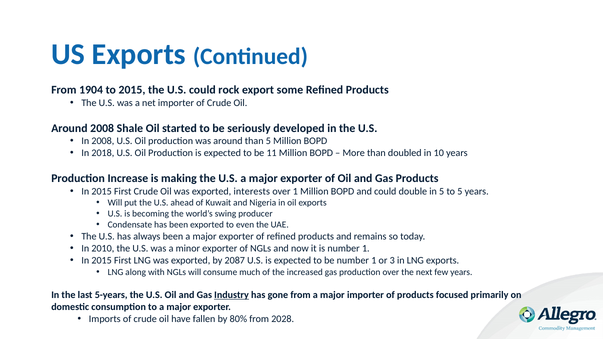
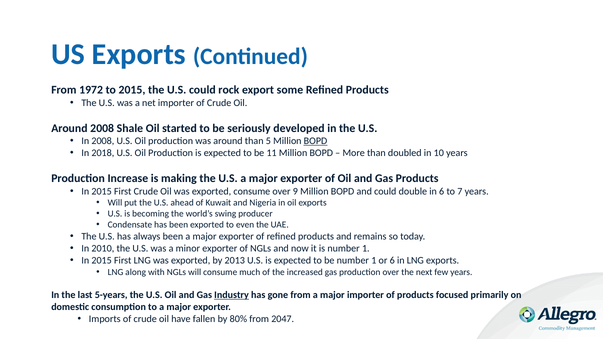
1904: 1904 -> 1972 (91, 90)
BOPD underline: none -> present (315, 141)
exported interests: interests -> consume (252, 191)
over 1: 1 -> 9 (295, 191)
in 5: 5 -> 6 (442, 191)
to 5: 5 -> 7 (460, 191)
2087: 2087 -> 2013 (235, 261)
or 3: 3 -> 6 (392, 261)
2028: 2028 -> 2047 (283, 319)
